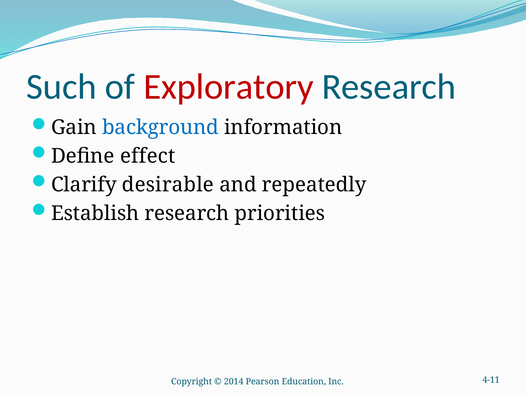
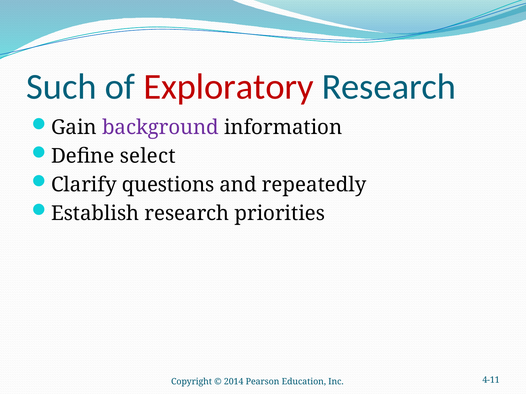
background colour: blue -> purple (160, 128)
effect: effect -> select (148, 156)
desirable: desirable -> questions (168, 185)
